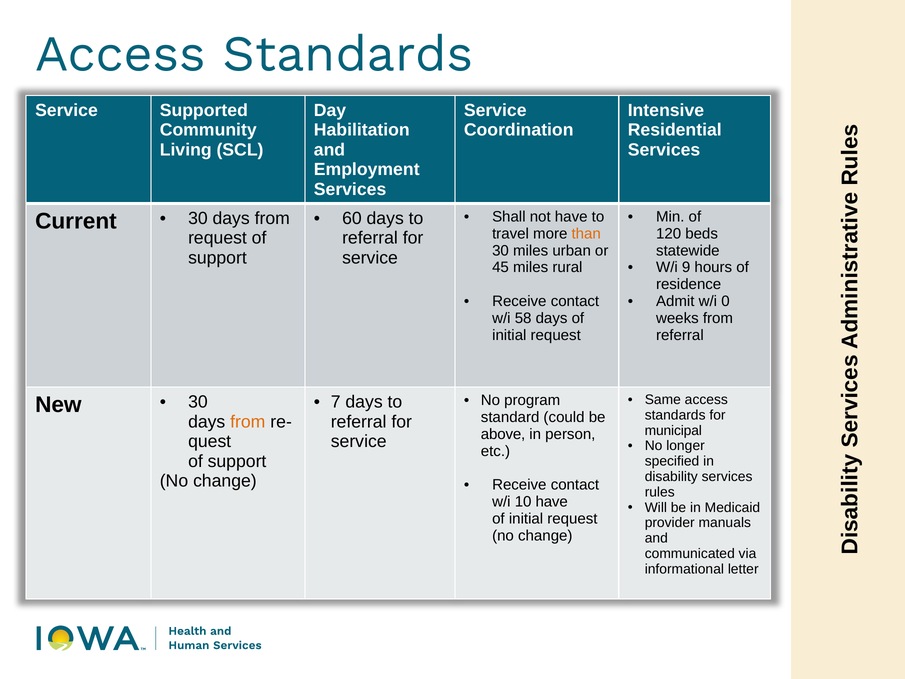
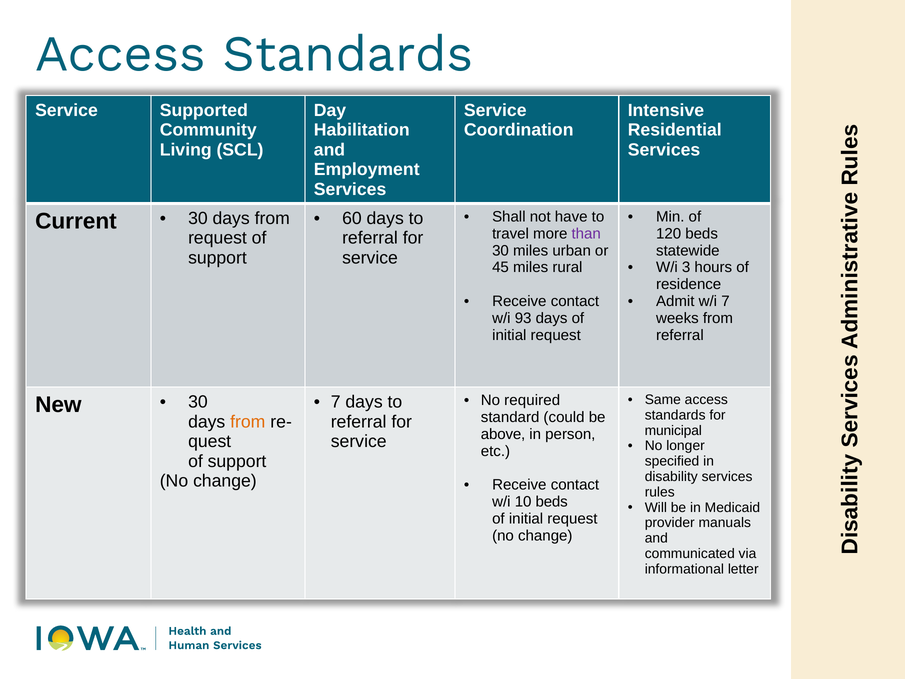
than colour: orange -> purple (586, 234)
9: 9 -> 3 (686, 267)
w/i 0: 0 -> 7 (725, 301)
58: 58 -> 93 (523, 318)
program: program -> required (532, 400)
10 have: have -> beds (552, 502)
